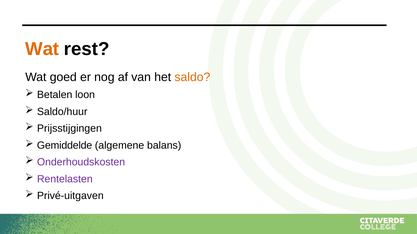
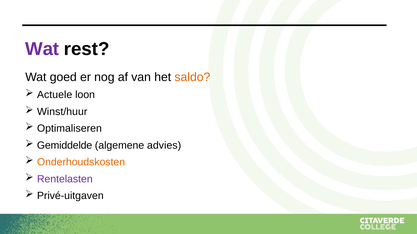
Wat colour: orange -> purple (42, 49)
Betalen: Betalen -> Actuele (55, 95)
Saldo/huur: Saldo/huur -> Winst/huur (62, 112)
Prijsstijgingen: Prijsstijgingen -> Optimaliseren (69, 129)
balans: balans -> advies (164, 146)
Onderhoudskosten colour: purple -> orange (81, 163)
